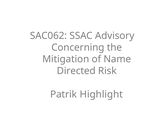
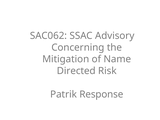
Highlight: Highlight -> Response (101, 94)
